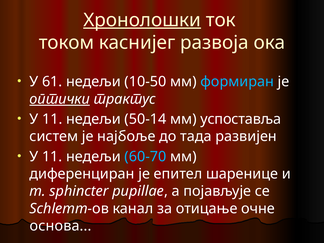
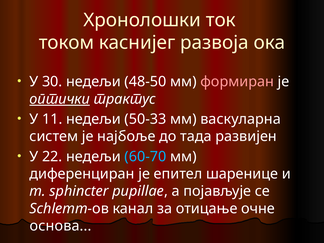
Хронолошки underline: present -> none (142, 20)
61: 61 -> 30 (52, 82)
10-50: 10-50 -> 48-50 (145, 82)
формиран colour: light blue -> pink (237, 82)
50-14: 50-14 -> 50-33 (145, 119)
успоставља: успоставља -> васкуларна (241, 119)
11: 11 -> 22 (52, 157)
